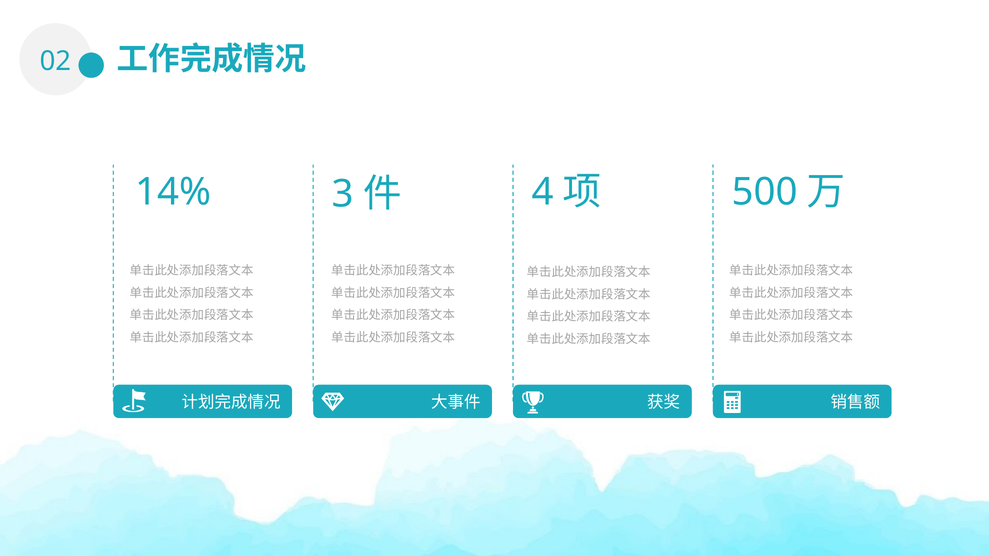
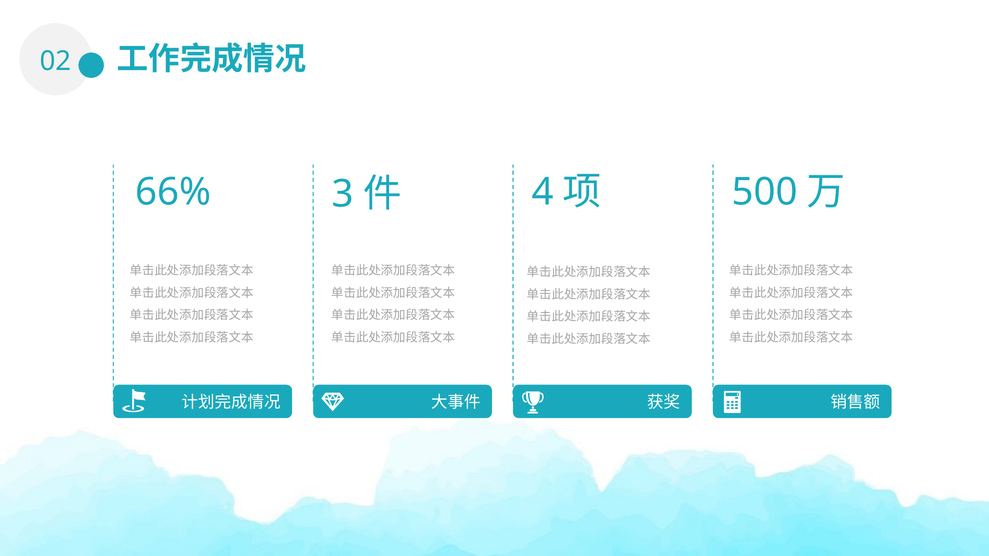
14%: 14% -> 66% (173, 192)
